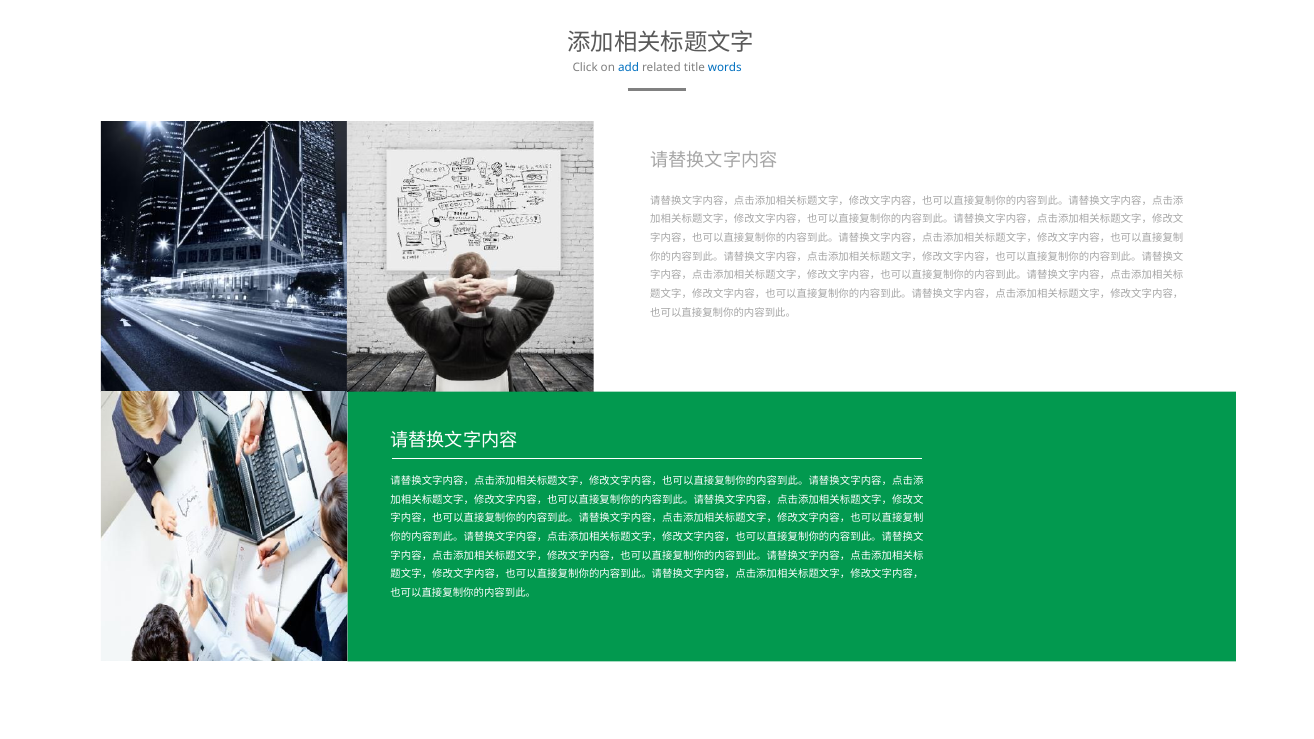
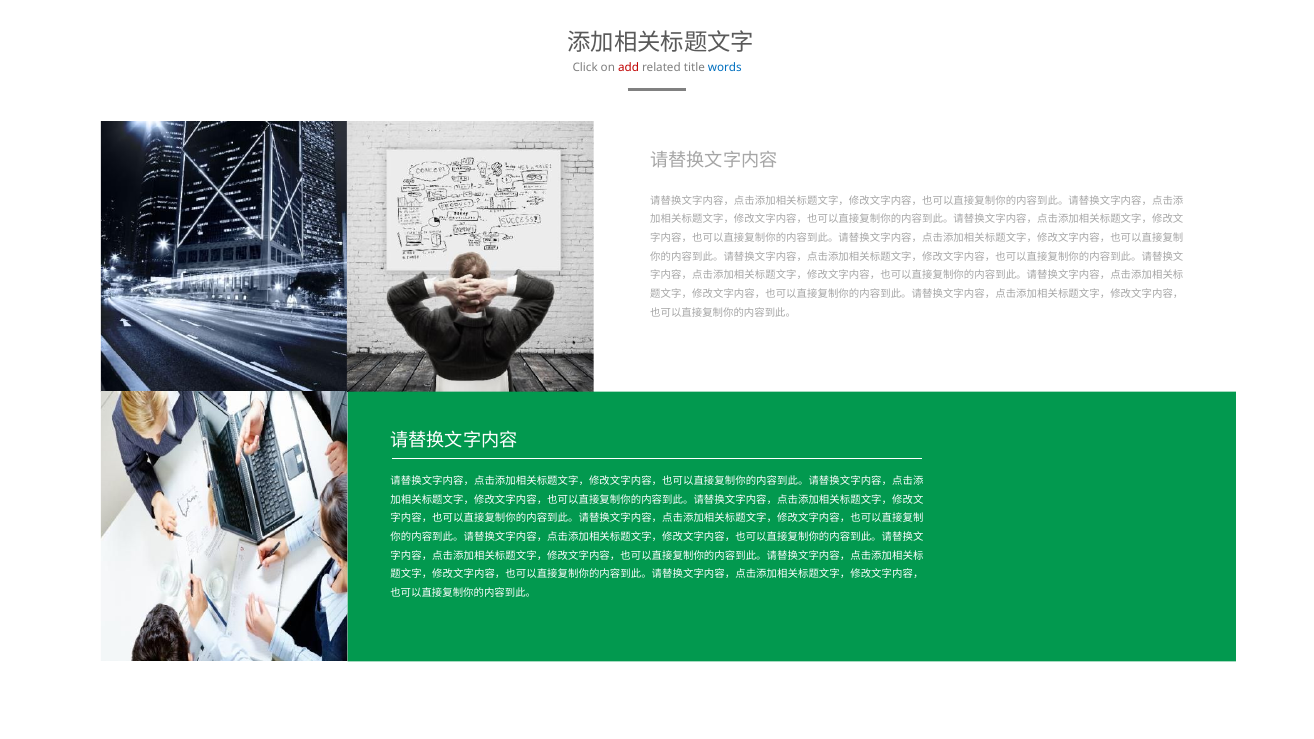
add colour: blue -> red (629, 67)
